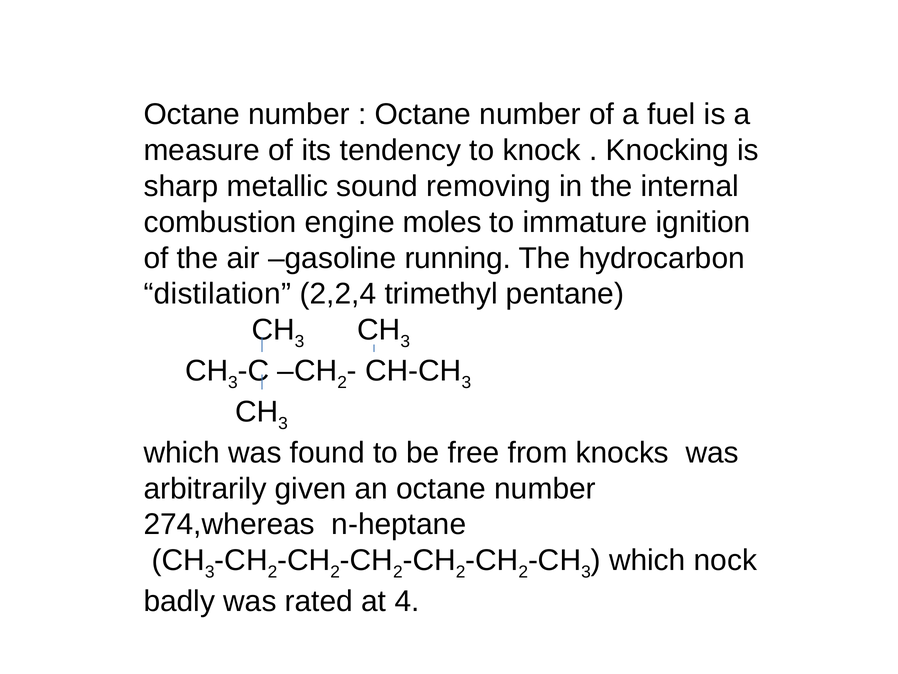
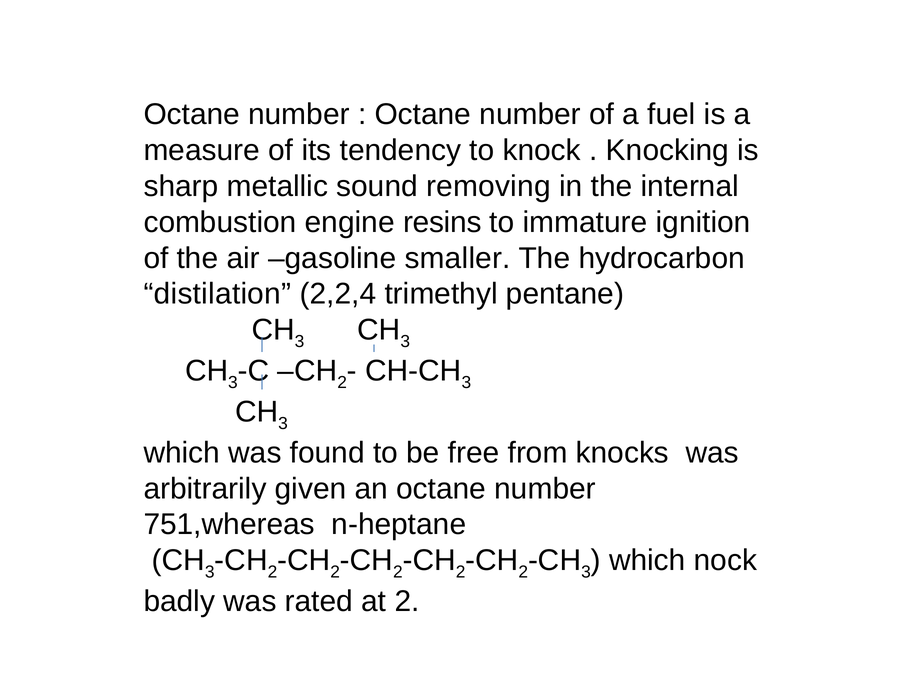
moles: moles -> resins (442, 222)
running: running -> smaller (458, 258)
274,whereas: 274,whereas -> 751,whereas (229, 524)
at 4: 4 -> 2 (407, 601)
